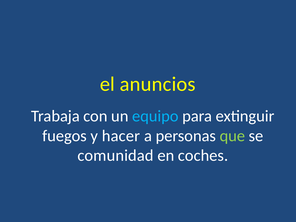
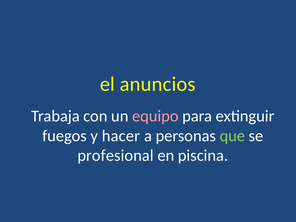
equipo colour: light blue -> pink (155, 116)
comunidad: comunidad -> profesional (116, 156)
coches: coches -> piscina (203, 156)
